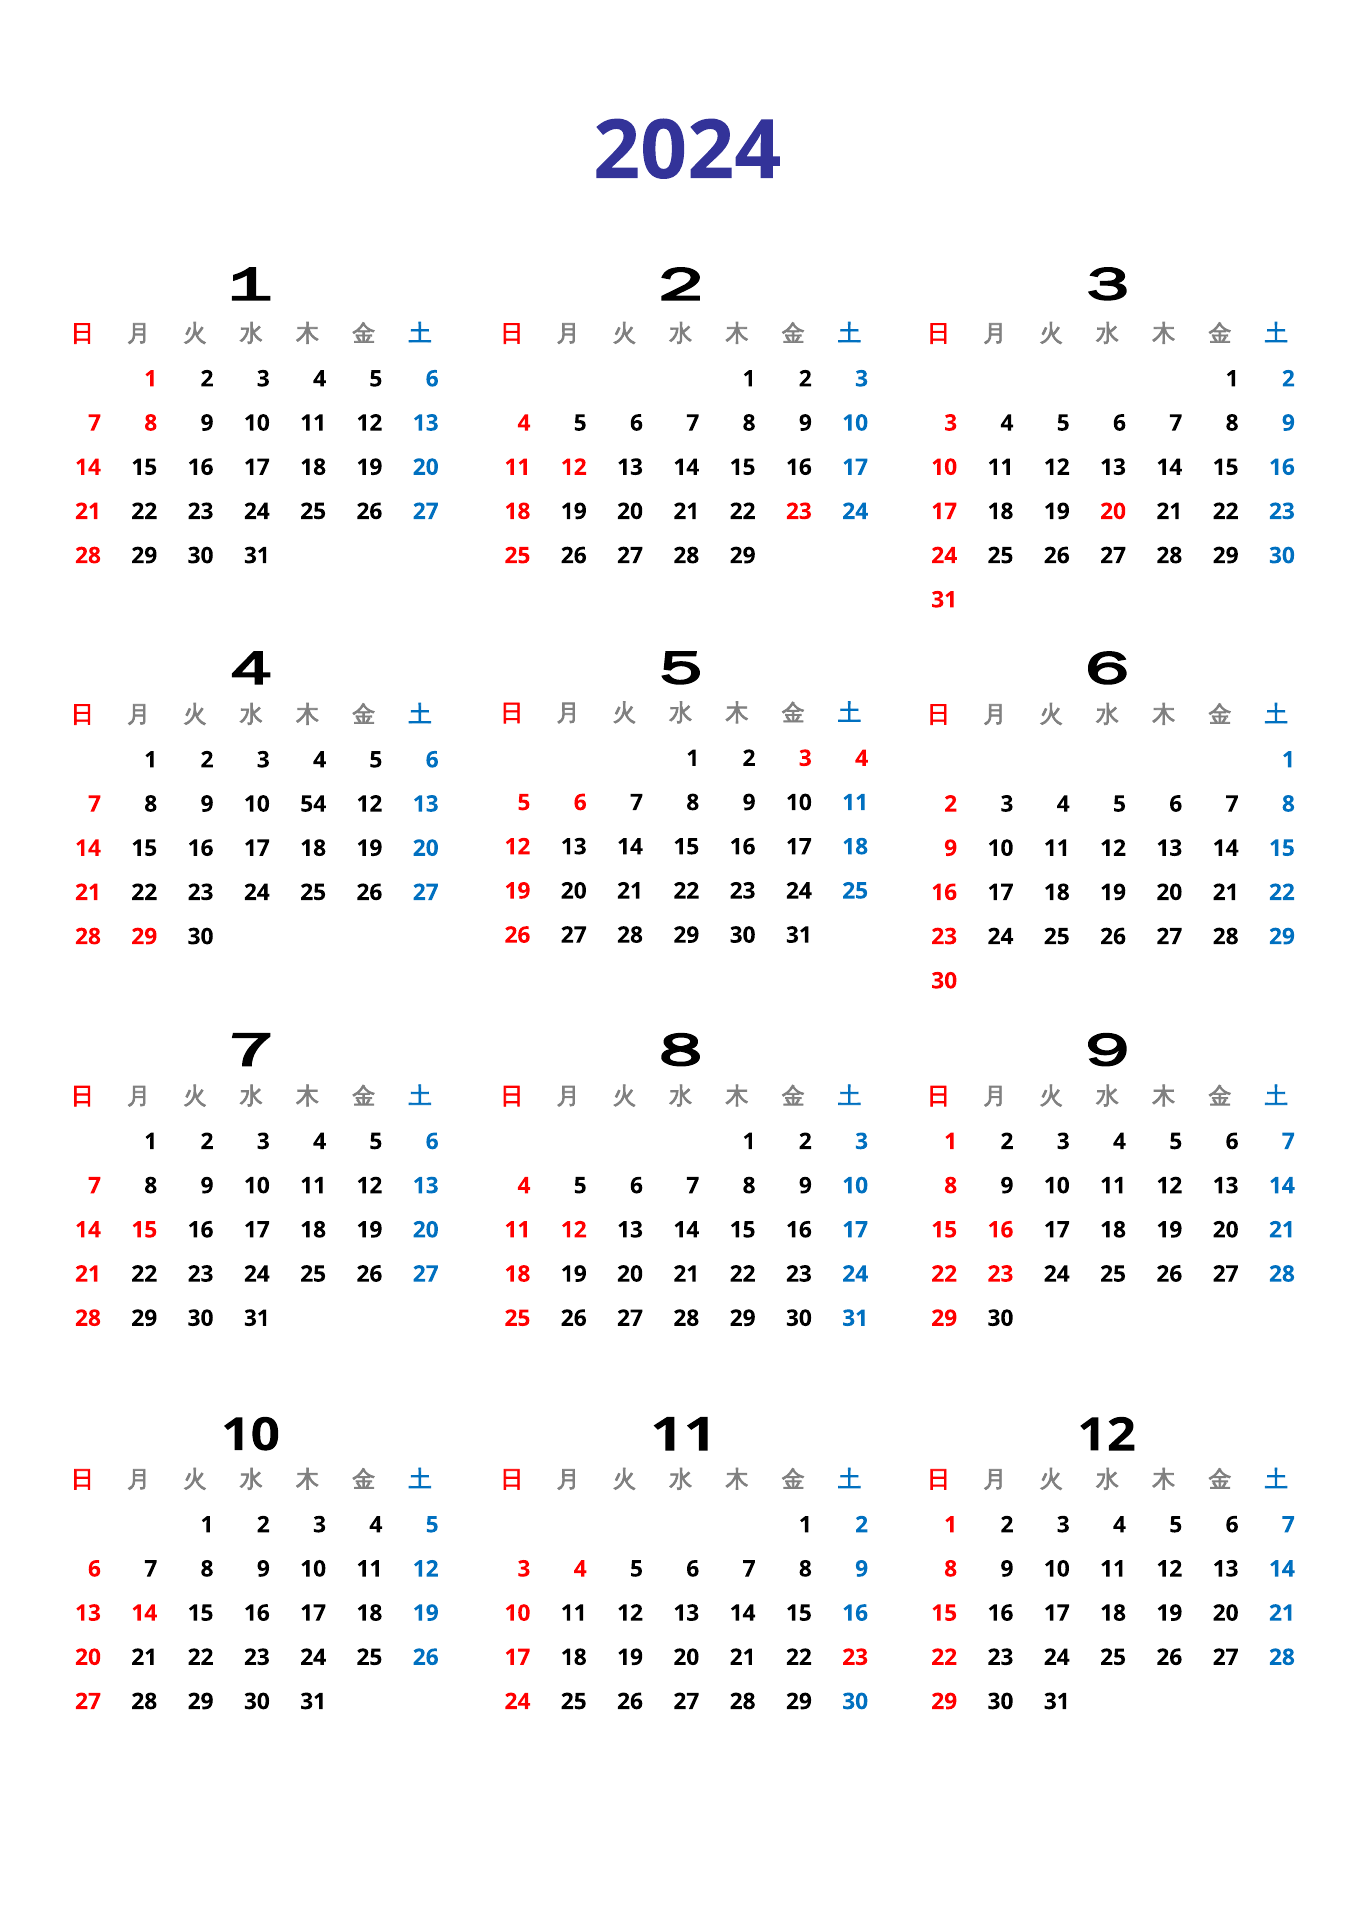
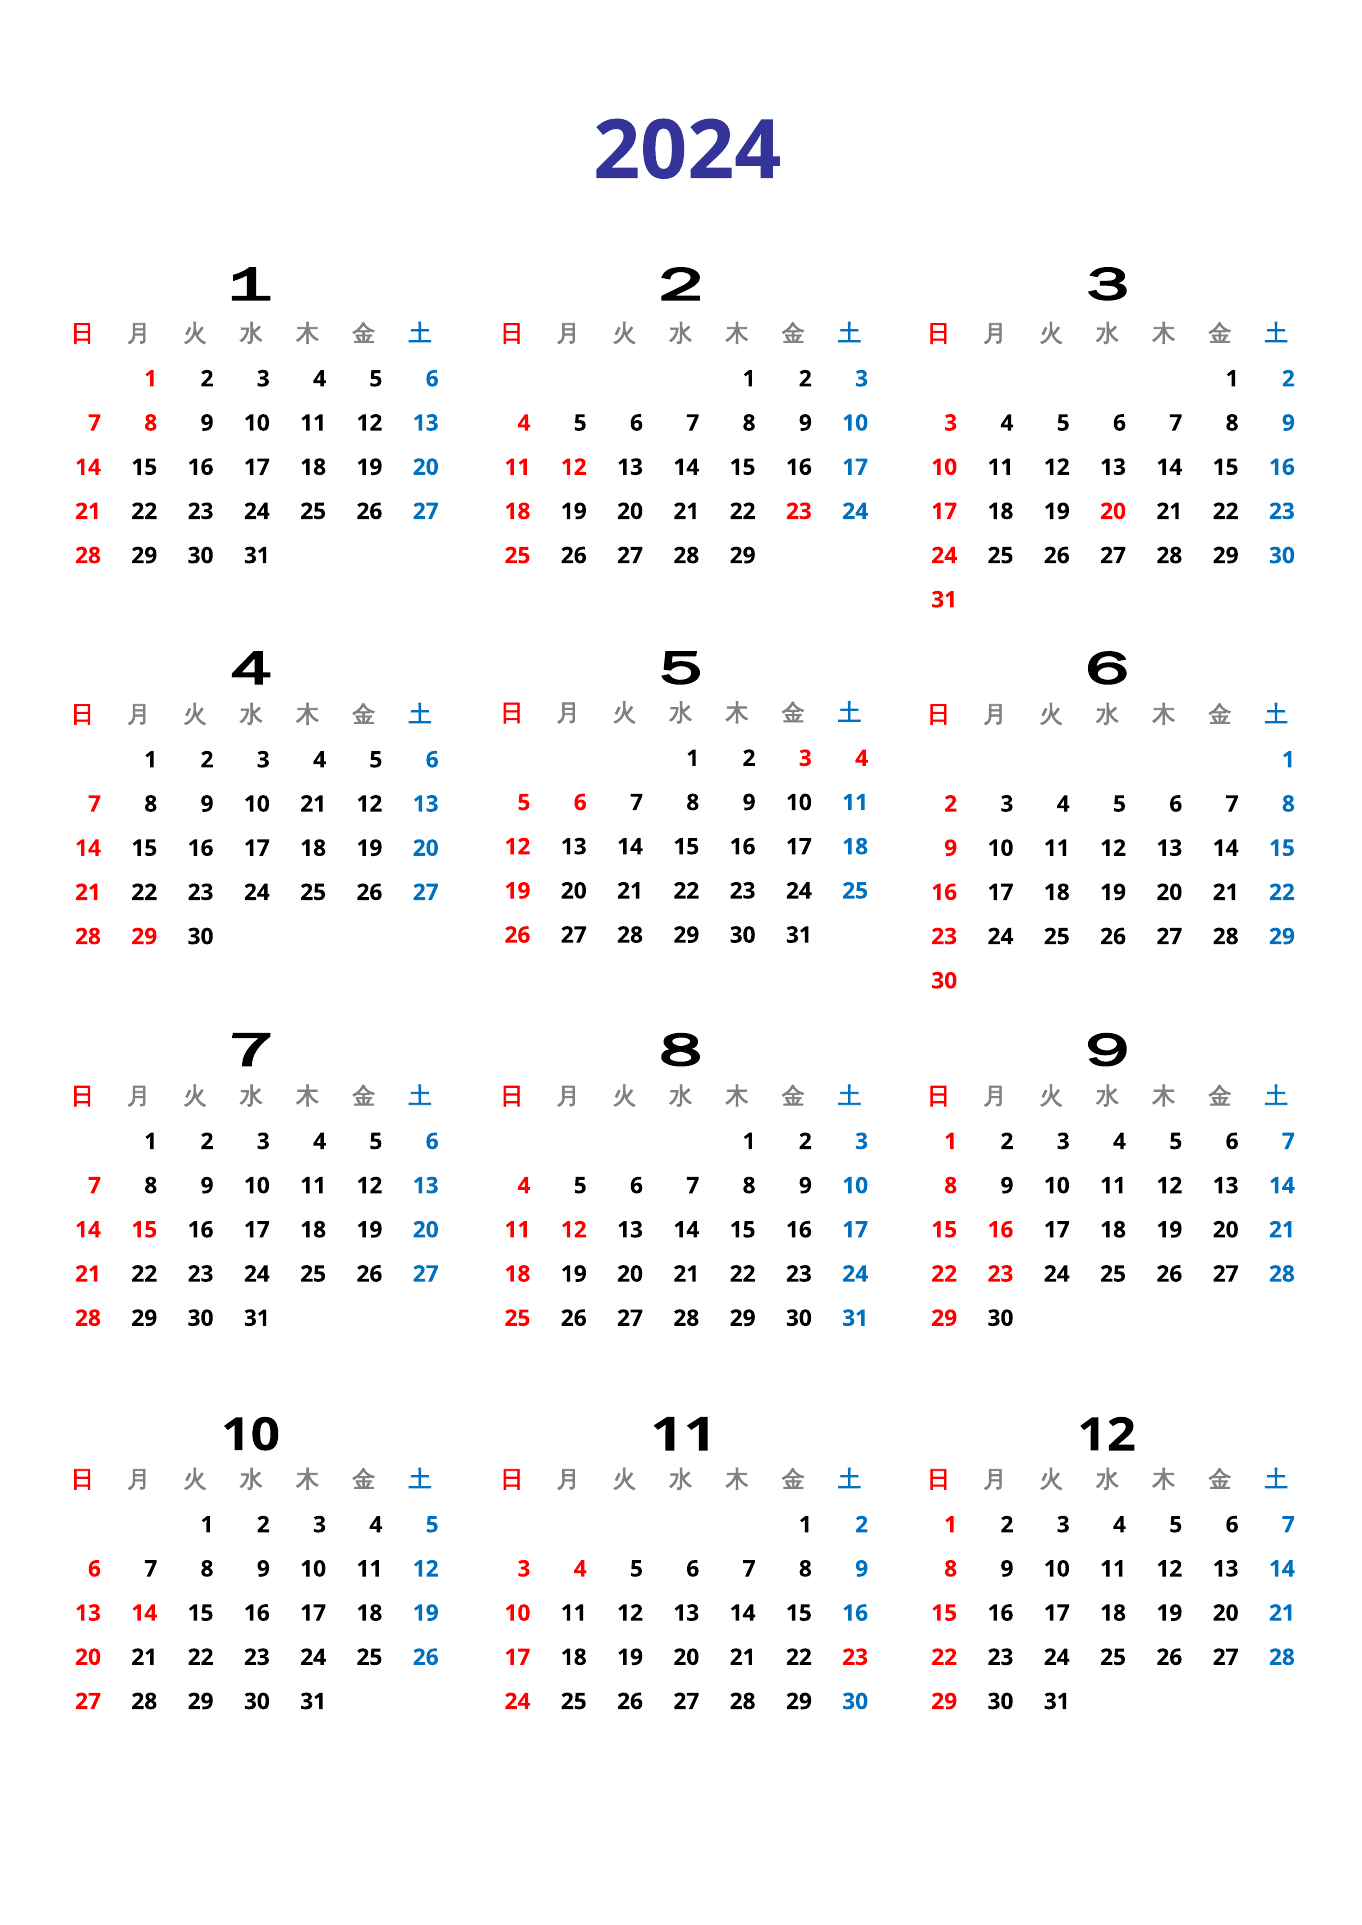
10 54: 54 -> 21 (313, 805)
